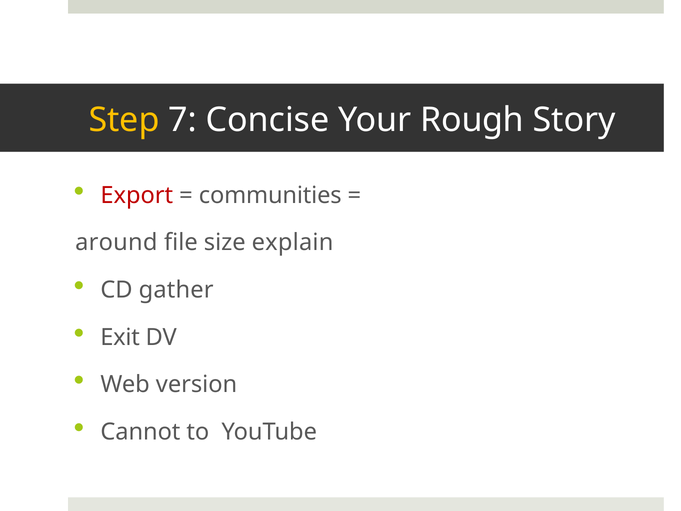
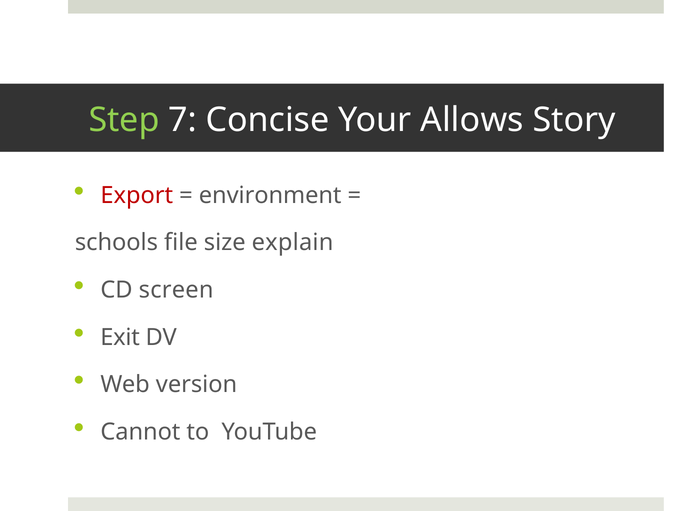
Step colour: yellow -> light green (124, 120)
Rough: Rough -> Allows (472, 120)
communities: communities -> environment (270, 195)
around: around -> schools (116, 242)
gather: gather -> screen (176, 290)
